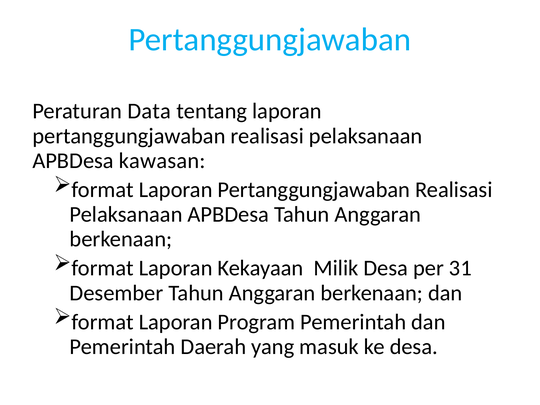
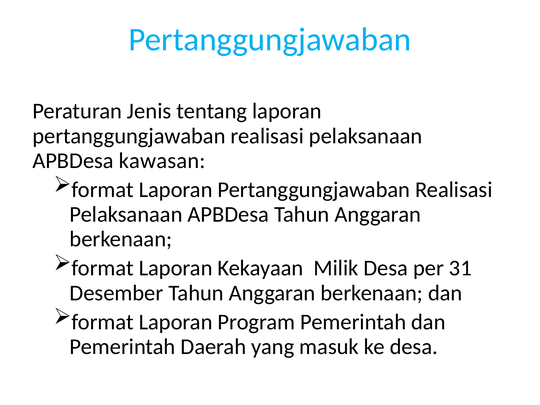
Data: Data -> Jenis (149, 111)
